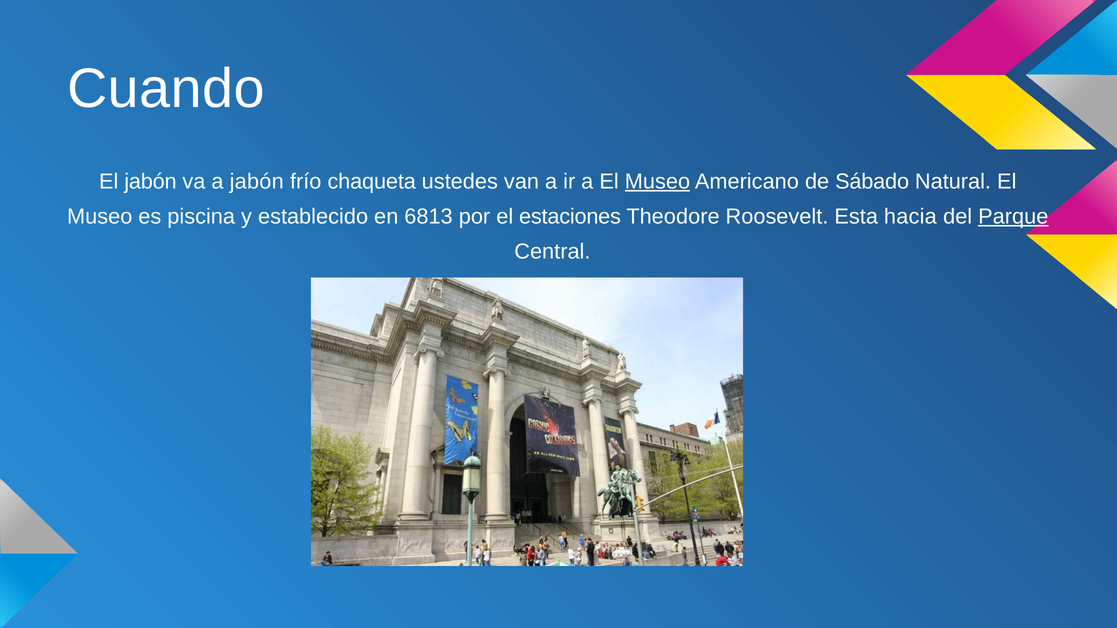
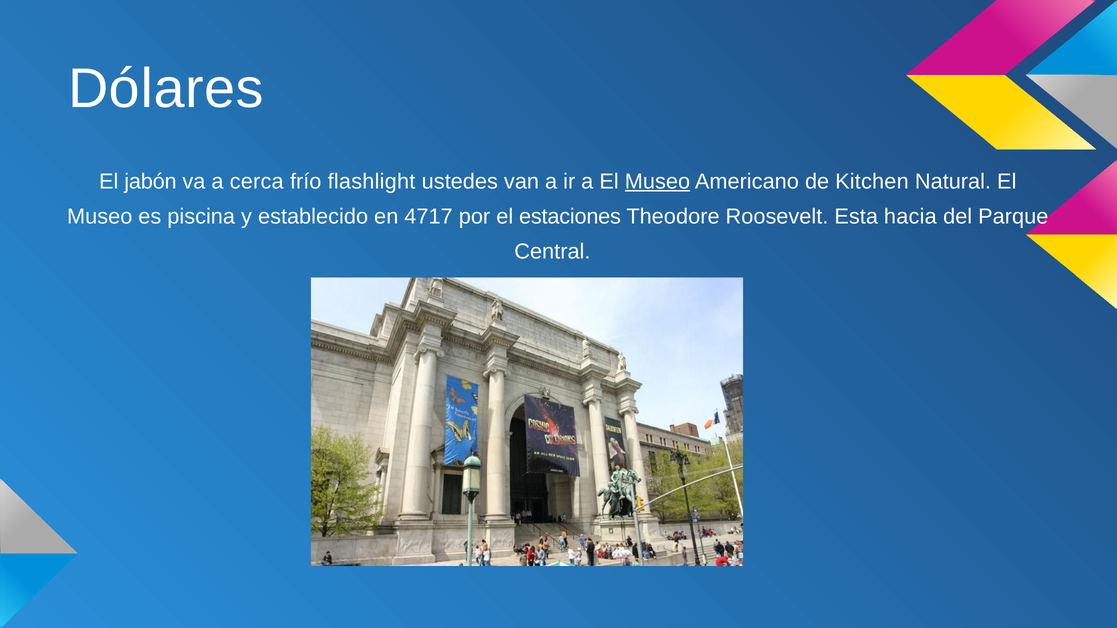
Cuando: Cuando -> Dólares (166, 89)
a jabón: jabón -> cerca (257, 181)
chaqueta: chaqueta -> flashlight (371, 181)
Sábado: Sábado -> Kitchen (872, 181)
6813: 6813 -> 4717 (429, 217)
Parque underline: present -> none (1013, 217)
